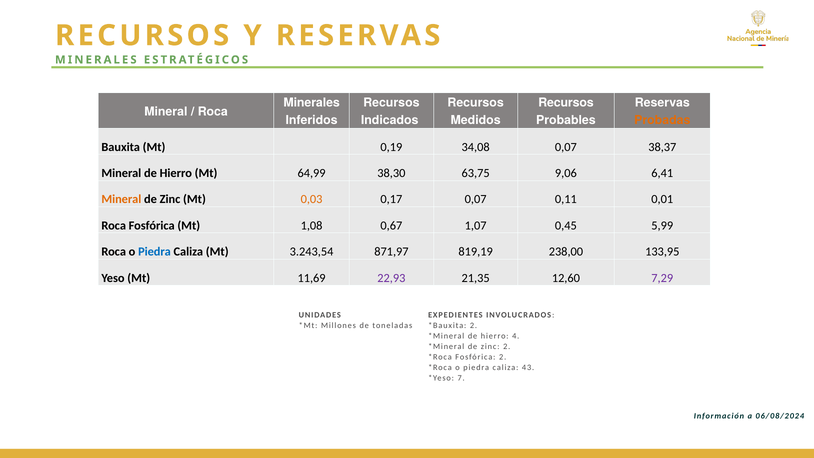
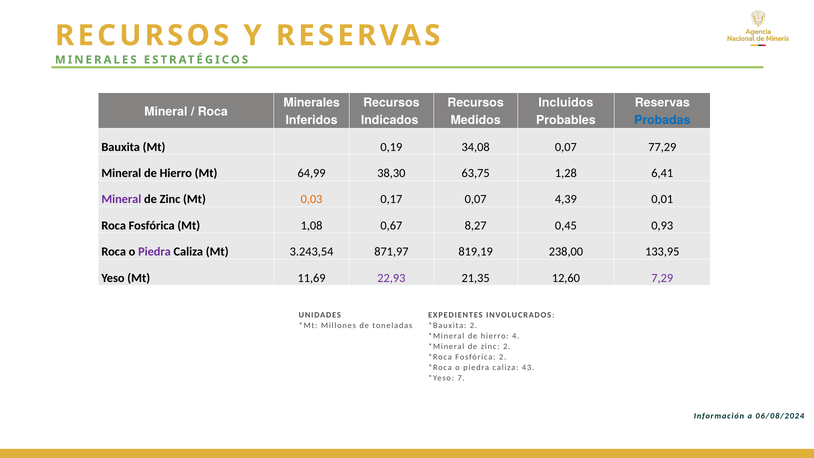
Recursos: Recursos -> Incluidos (566, 103)
Probadas colour: orange -> blue (662, 120)
38,37: 38,37 -> 77,29 (662, 147)
9,06: 9,06 -> 1,28 (566, 173)
Mineral colour: orange -> purple (121, 199)
0,11: 0,11 -> 4,39 (566, 199)
1,07: 1,07 -> 8,27 (476, 225)
5,99: 5,99 -> 0,93 (662, 225)
Piedra colour: blue -> purple (154, 252)
